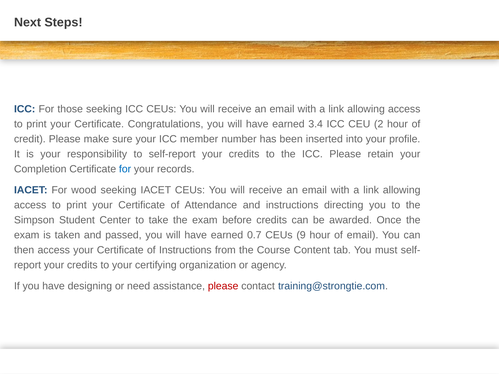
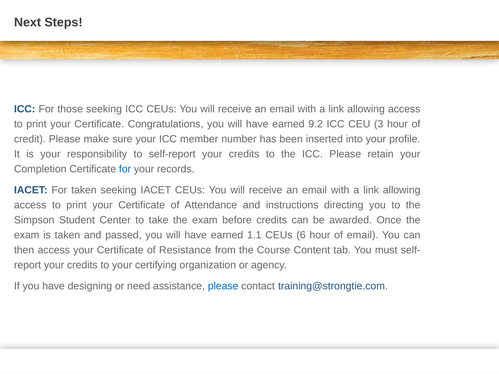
3.4: 3.4 -> 9.2 (316, 124)
2: 2 -> 3 (379, 124)
For wood: wood -> taken (84, 190)
0.7: 0.7 -> 1.1 (254, 235)
9: 9 -> 6 (301, 235)
of Instructions: Instructions -> Resistance (185, 250)
please colour: red -> blue (223, 286)
